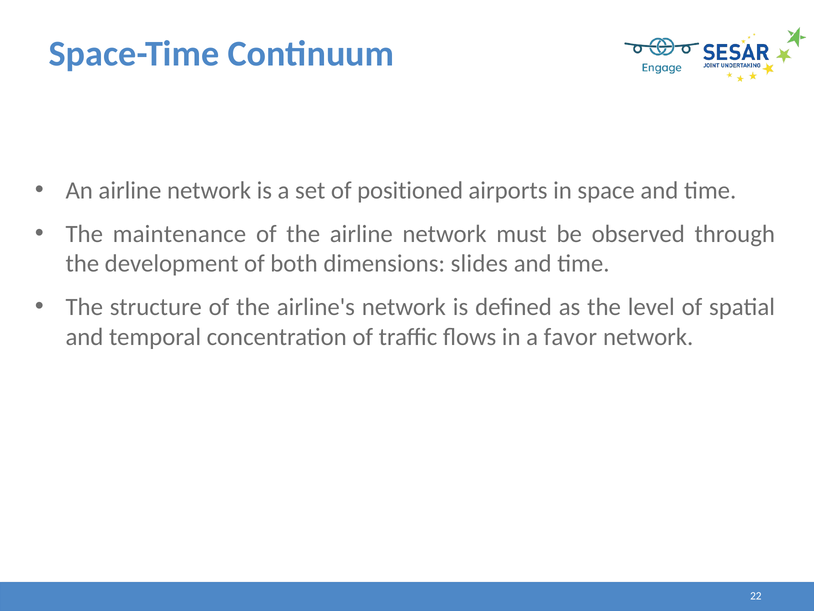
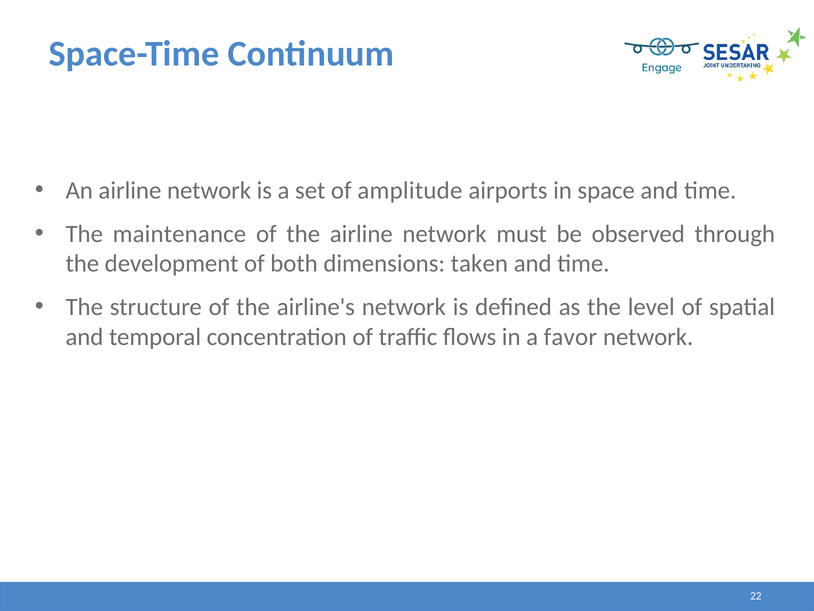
positioned: positioned -> amplitude (410, 190)
slides: slides -> taken (479, 263)
